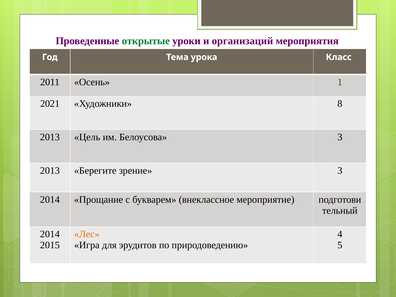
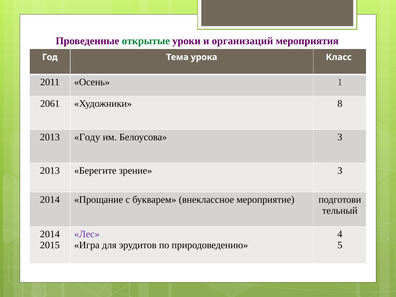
2021: 2021 -> 2061 (50, 104)
Цель: Цель -> Году (87, 137)
Лес colour: orange -> purple (87, 234)
